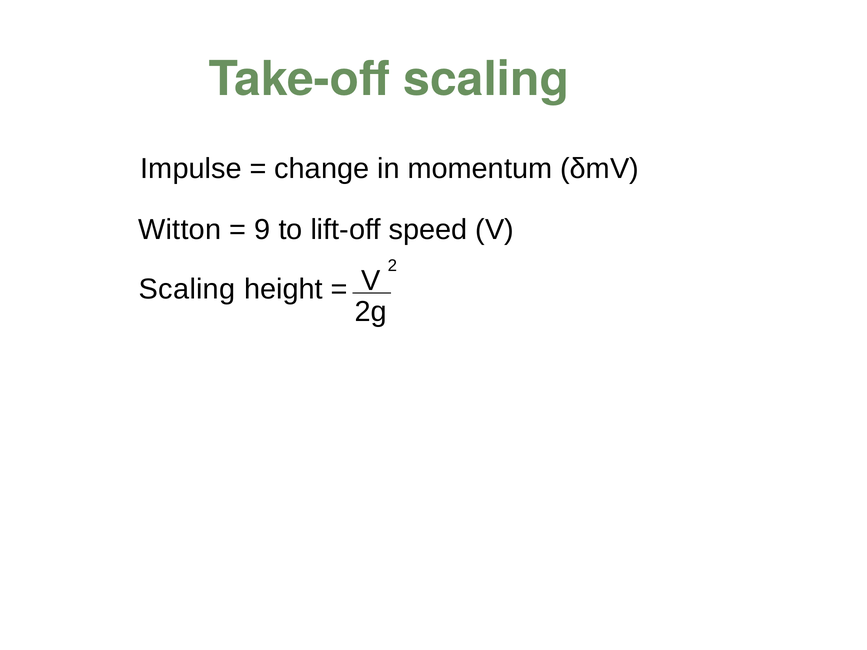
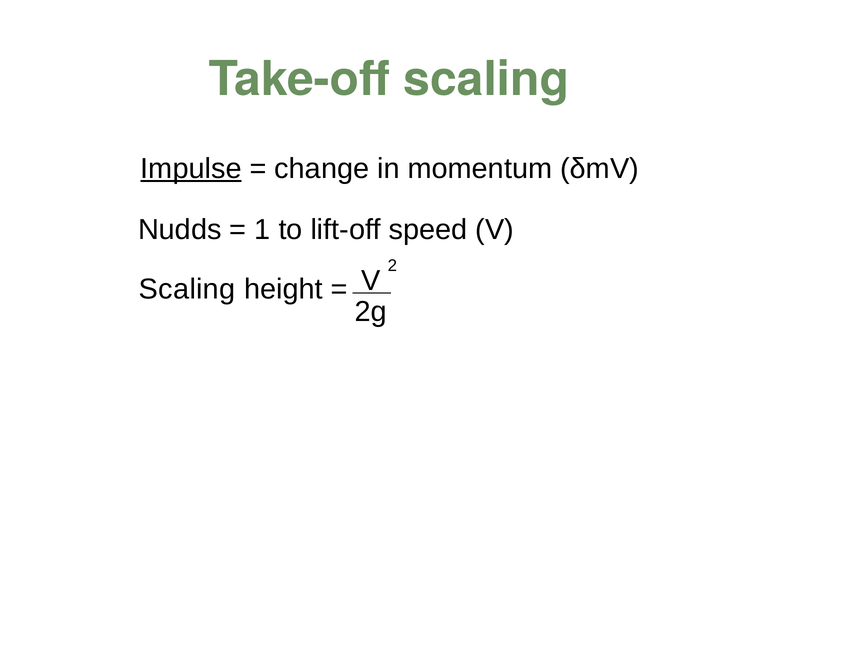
Impulse underline: none -> present (191, 169)
Witton: Witton -> Nudds (180, 230)
9: 9 -> 1 (262, 230)
